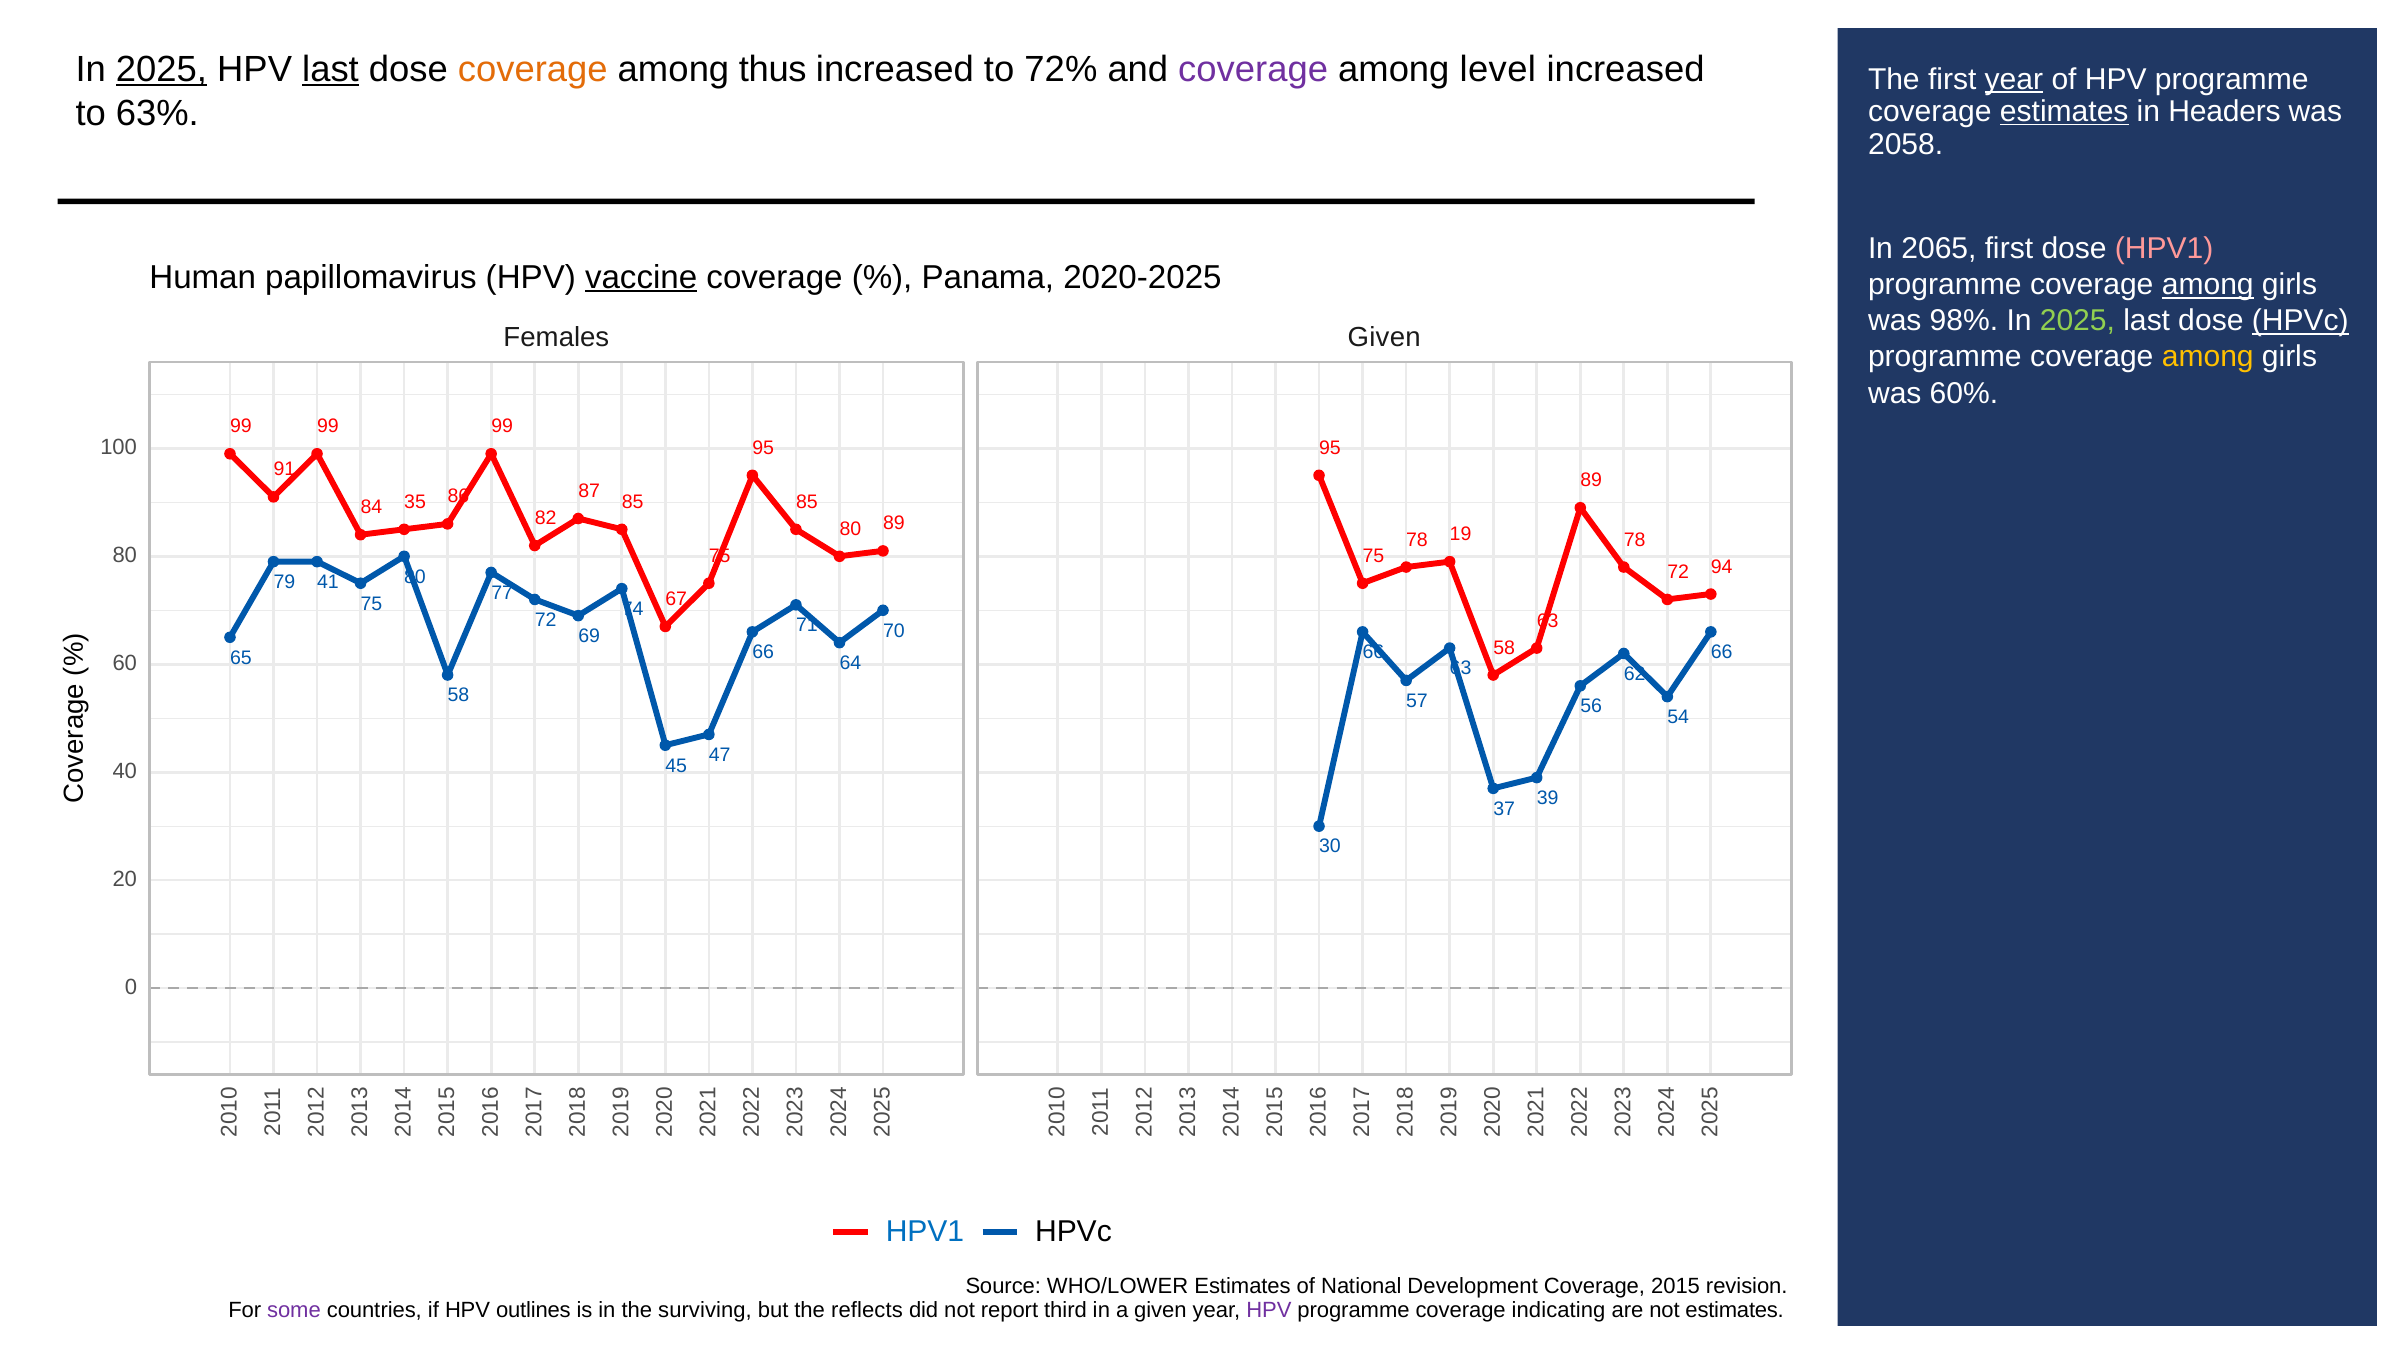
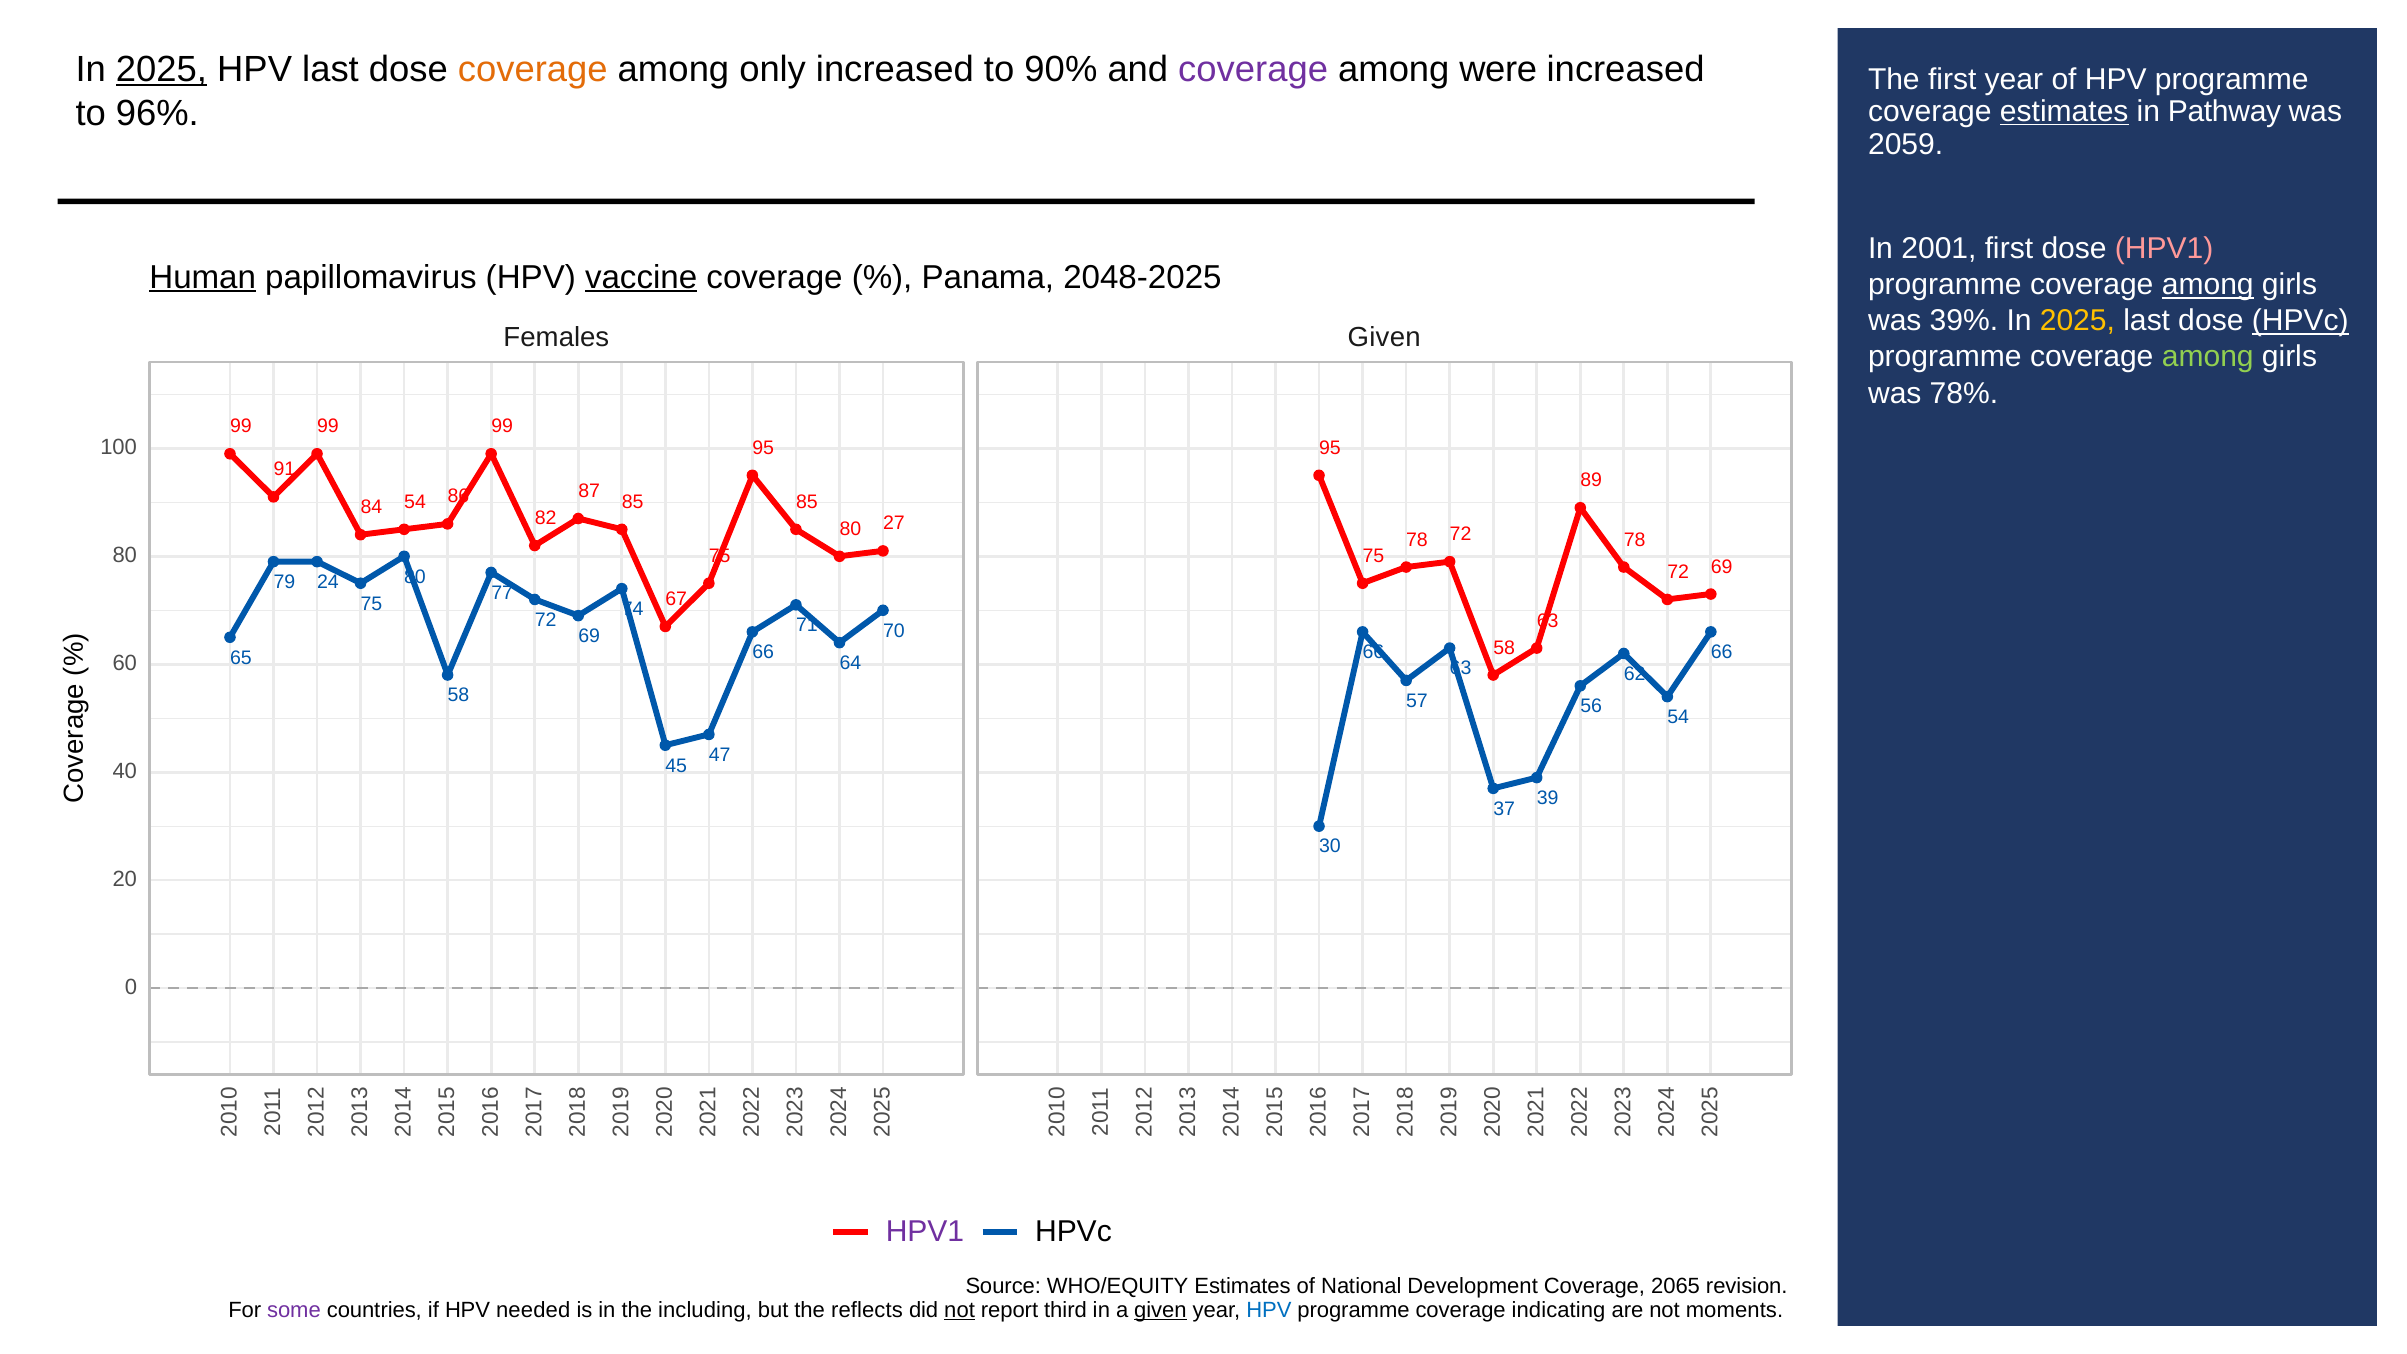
last underline: present -> none (330, 69)
thus: thus -> only (773, 69)
72%: 72% -> 90% (1061, 69)
level: level -> were (1498, 69)
year underline: present -> none (2014, 79)
63%: 63% -> 96% (157, 113)
Headers: Headers -> Pathway (2225, 112)
2058: 2058 -> 2059 (1906, 144)
2065: 2065 -> 2001 (1939, 249)
Human underline: none -> present (203, 277)
2020-2025: 2020-2025 -> 2048-2025 (1142, 277)
98%: 98% -> 39% (1964, 321)
2025 colour: light green -> yellow (2077, 321)
among colour: yellow -> light green (2208, 357)
60%: 60% -> 78% (1964, 393)
84 35: 35 -> 54 (415, 502)
80 89: 89 -> 27 (894, 523)
19: 19 -> 72 (1461, 534)
94: 94 -> 69 (1722, 567)
41: 41 -> 24 (328, 582)
HPV1 colour: blue -> purple (925, 1231)
WHO/LOWER: WHO/LOWER -> WHO/EQUITY (1118, 1286)
2015: 2015 -> 2065 (1676, 1286)
outlines: outlines -> needed (533, 1310)
surviving: surviving -> including (705, 1310)
not underline: none -> present (960, 1310)
given underline: none -> present (1160, 1310)
HPV colour: purple -> blue (1269, 1310)
not estimates: estimates -> moments (1734, 1310)
